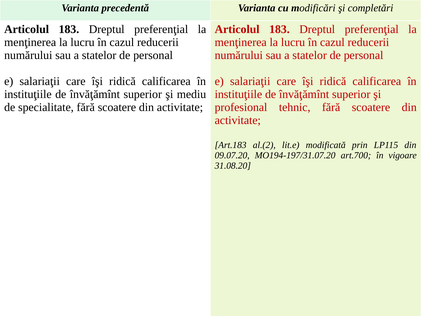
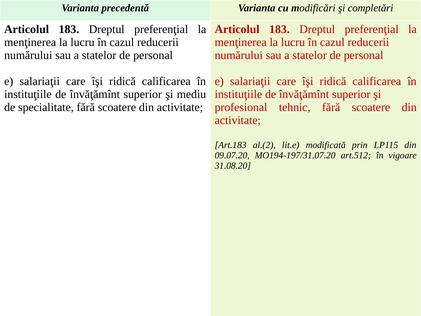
art.700: art.700 -> art.512 (356, 155)
